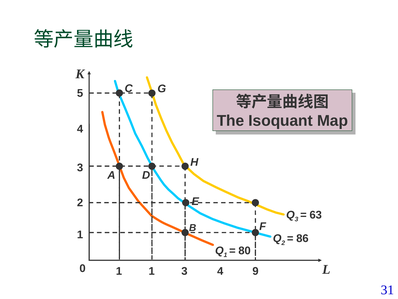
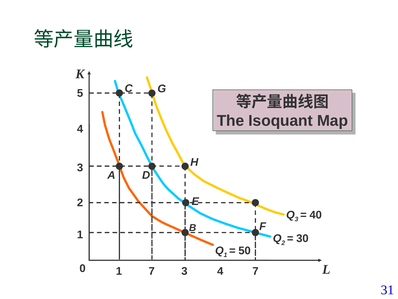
63: 63 -> 40 (316, 215)
86: 86 -> 30 (302, 238)
80: 80 -> 50 (245, 250)
1 1: 1 -> 7 (152, 271)
4 9: 9 -> 7 (255, 271)
